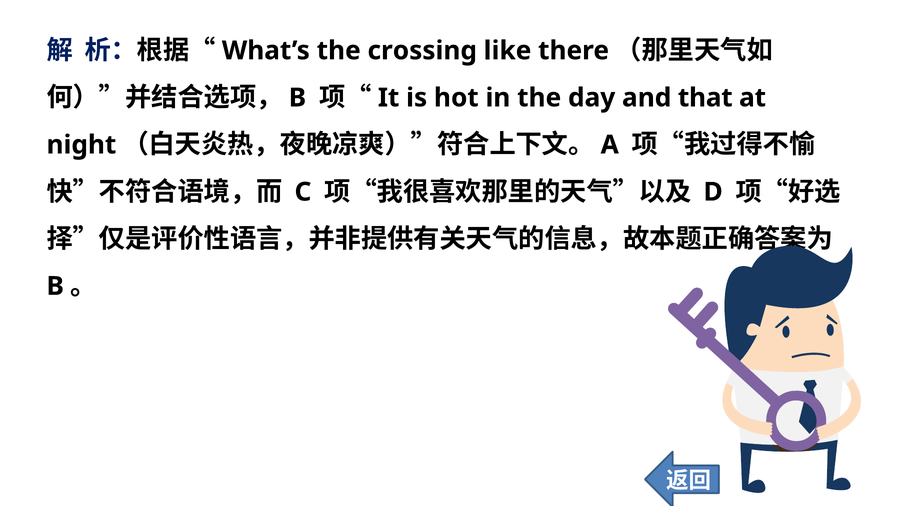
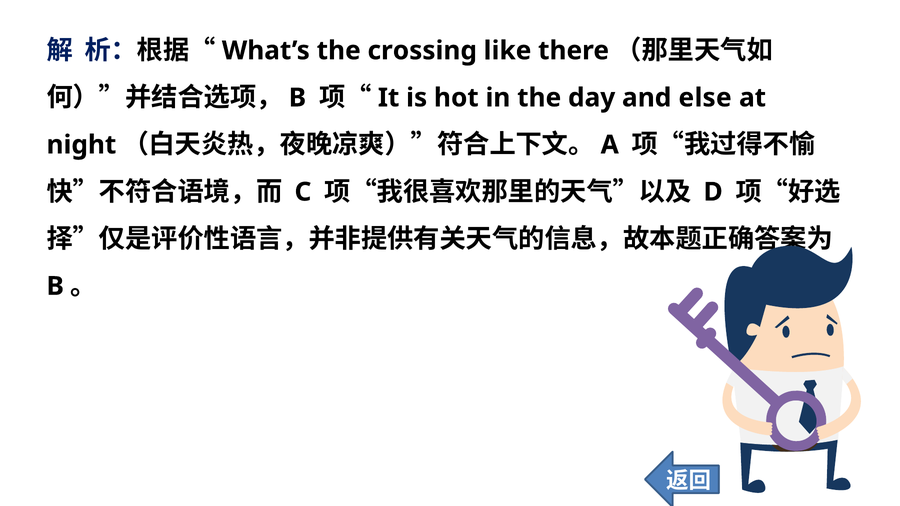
that: that -> else (705, 98)
